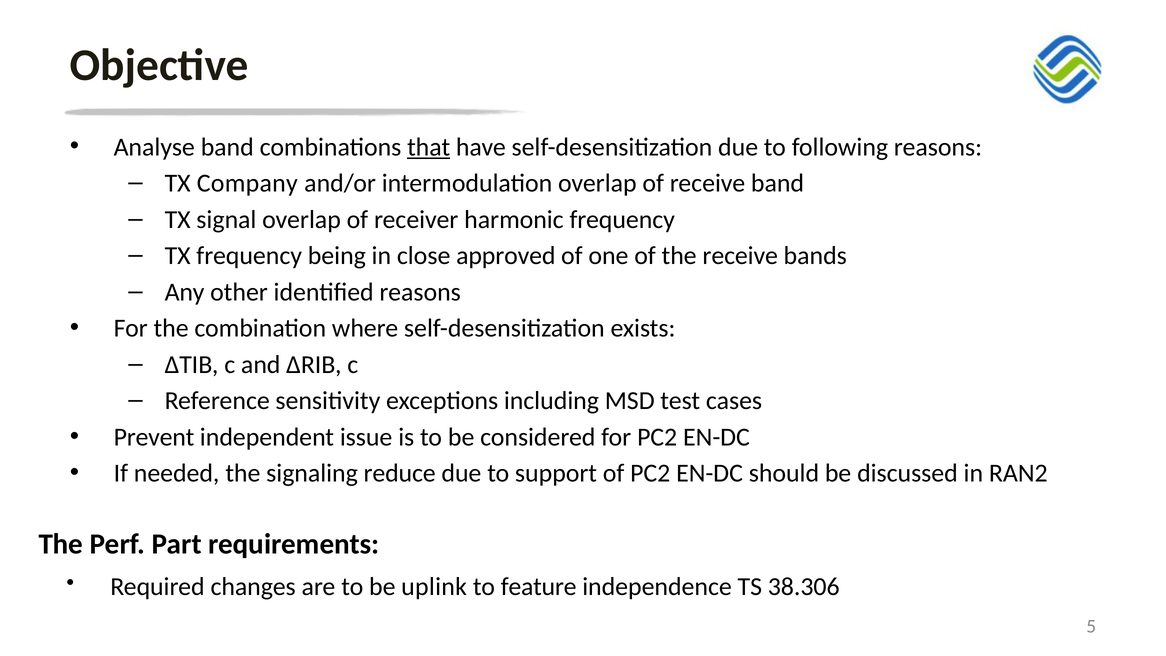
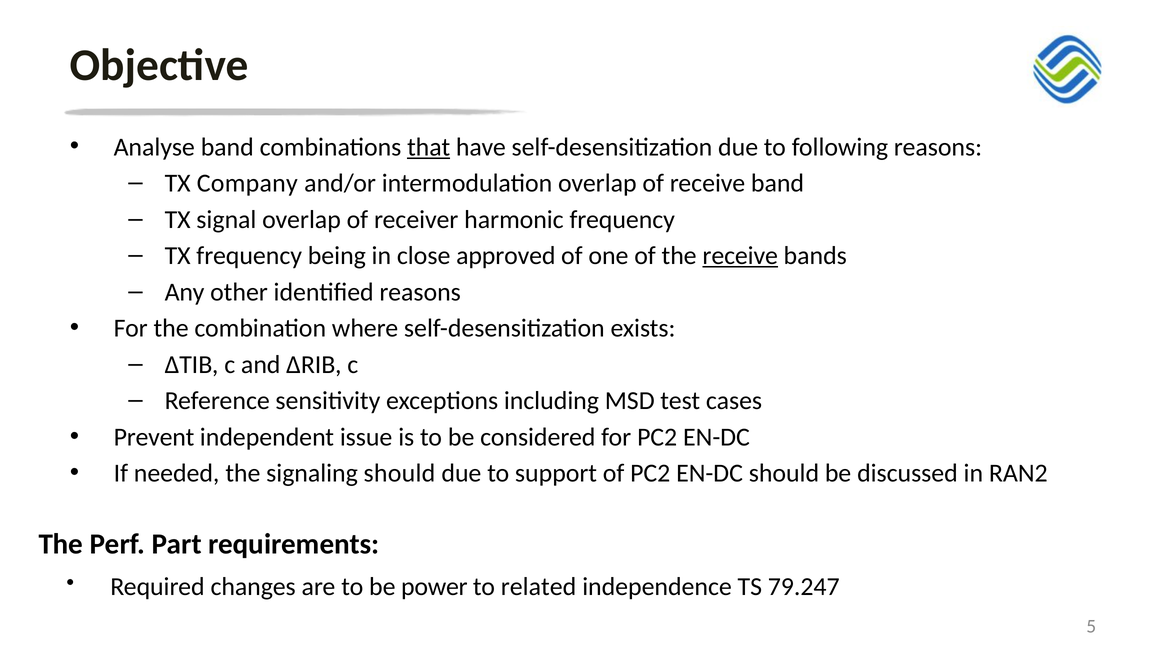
receive underline: none -> present (740, 256)
signaling reduce: reduce -> should (399, 473)
uplink: uplink -> power (434, 587)
feature: feature -> related (539, 587)
38.306: 38.306 -> 79.247 (804, 587)
